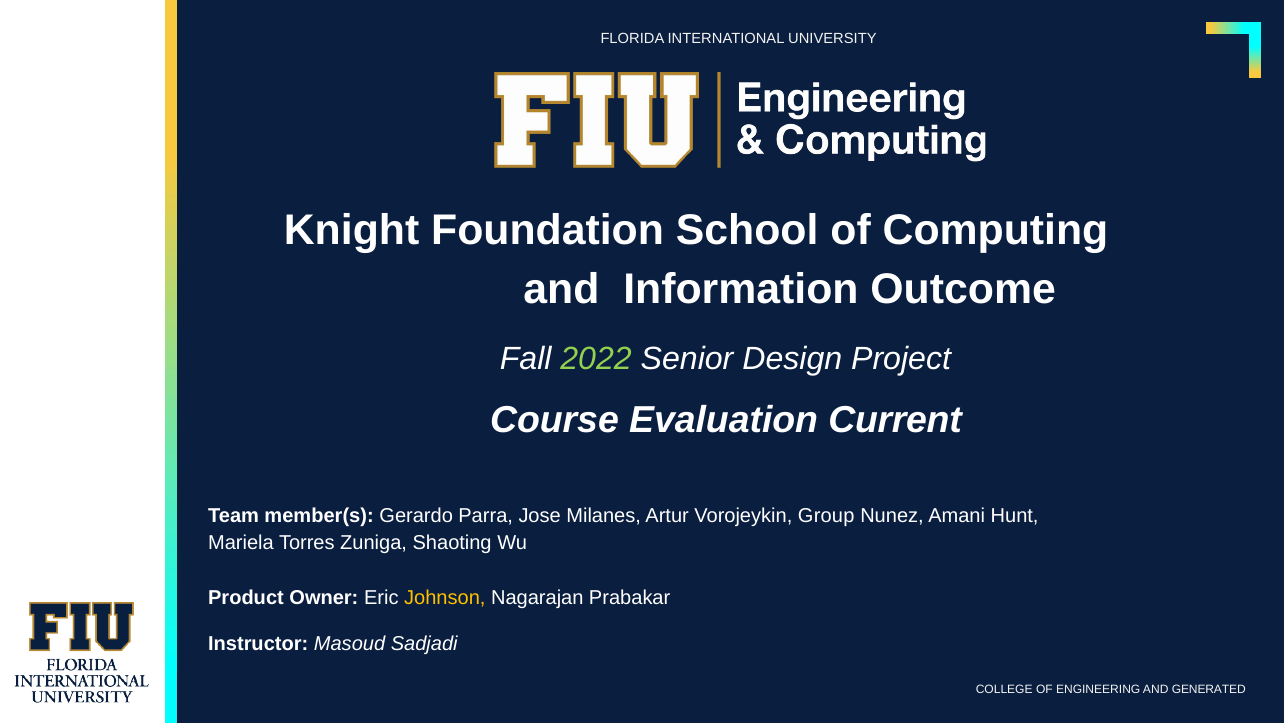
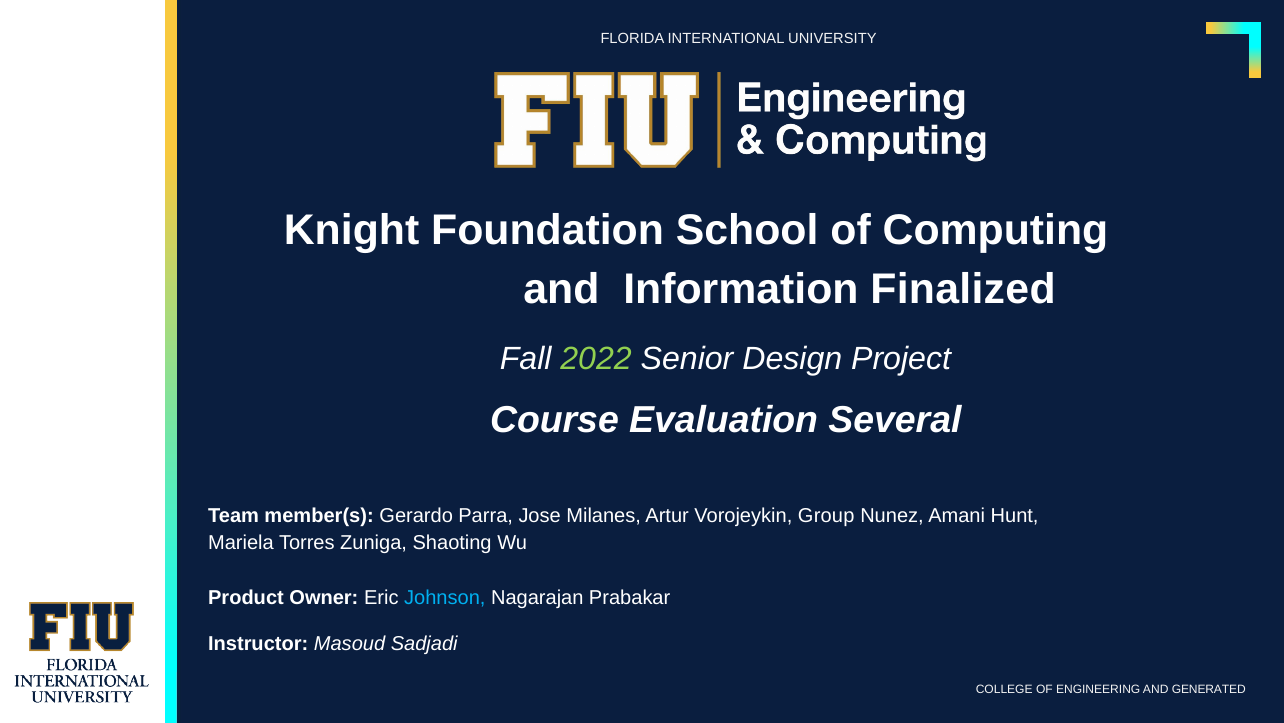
Outcome: Outcome -> Finalized (963, 289)
Current: Current -> Several (895, 419)
Johnson colour: yellow -> light blue (445, 597)
